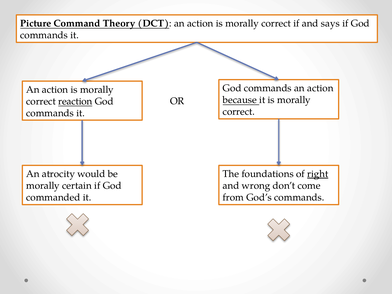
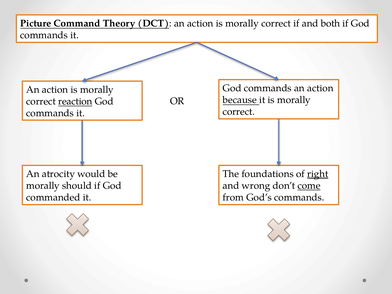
says: says -> both (330, 23)
certain: certain -> should (77, 186)
come underline: none -> present (309, 186)
